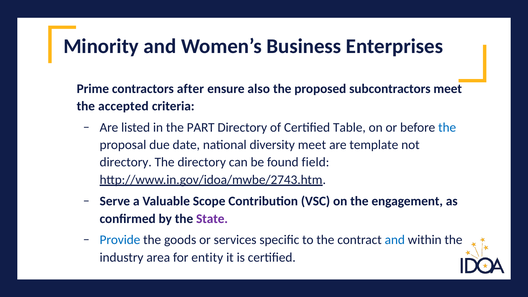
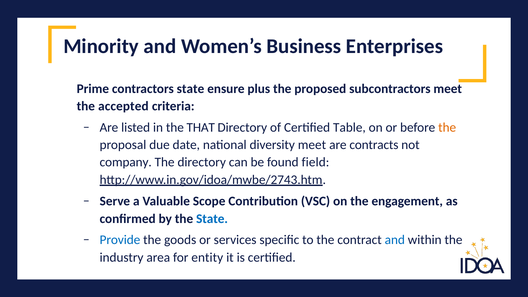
contractors after: after -> state (191, 89)
also: also -> plus (259, 89)
PART: PART -> THAT (201, 127)
the colour: blue -> orange (447, 127)
template: template -> contracts (374, 145)
directory: directory -> company (126, 162)
State colour: purple -> blue (212, 219)
